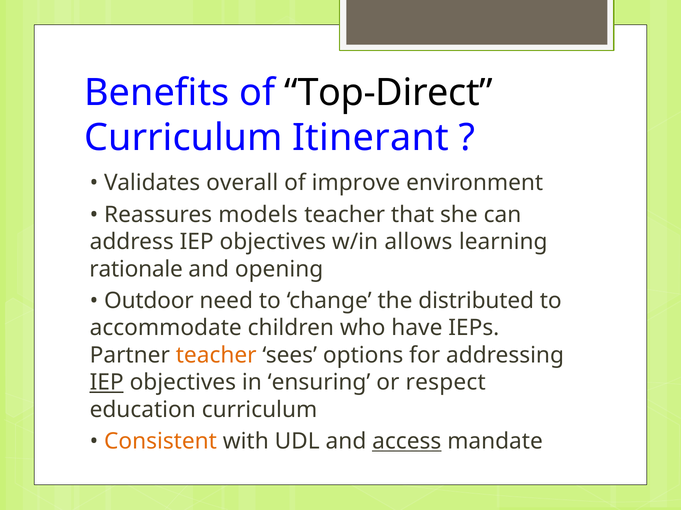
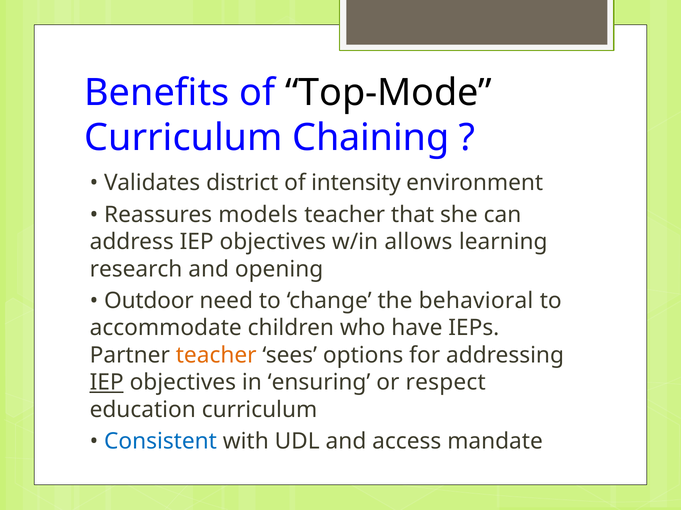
Top-Direct: Top-Direct -> Top-Mode (389, 93)
Itinerant: Itinerant -> Chaining (371, 138)
overall: overall -> district (242, 183)
improve: improve -> intensity (356, 183)
rationale: rationale -> research (136, 269)
distributed: distributed -> behavioral (476, 301)
Consistent colour: orange -> blue (161, 442)
access underline: present -> none (407, 442)
